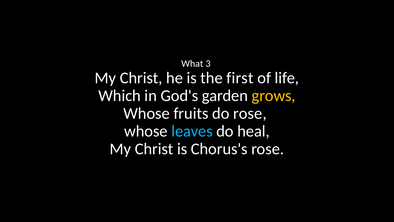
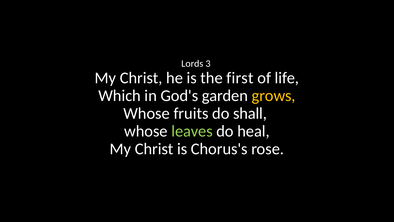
What: What -> Lords (192, 64)
do rose: rose -> shall (250, 113)
leaves colour: light blue -> light green (192, 131)
